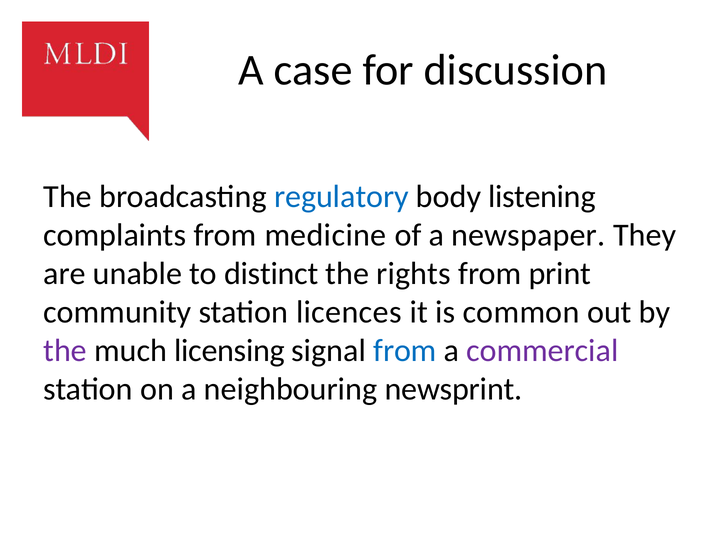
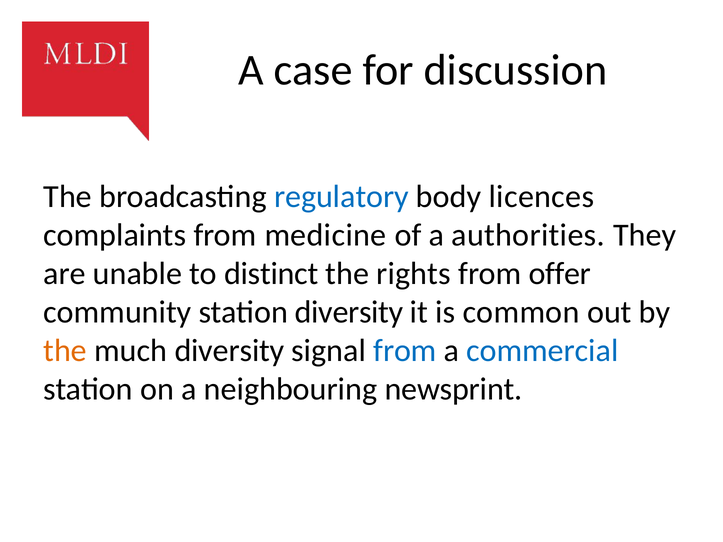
listening: listening -> licences (541, 197)
newspaper: newspaper -> authorities (528, 235)
print: print -> offer (560, 274)
station licences: licences -> diversity (349, 312)
the colour: purple -> orange (65, 351)
much licensing: licensing -> diversity (229, 351)
commercial colour: purple -> blue (542, 351)
